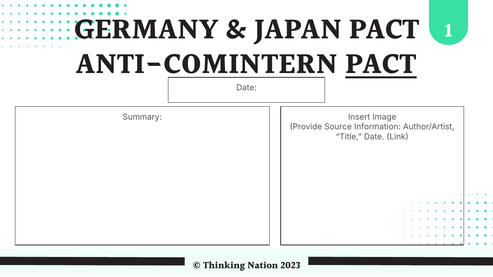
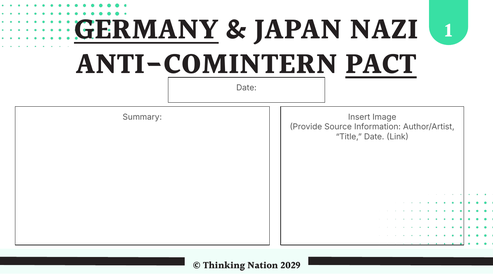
GERMANY underline: none -> present (146, 31)
JAPAN PACT: PACT -> NAZI (384, 31)
2023: 2023 -> 2029 (290, 266)
